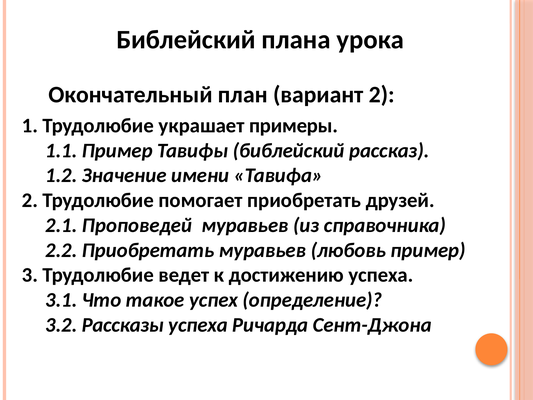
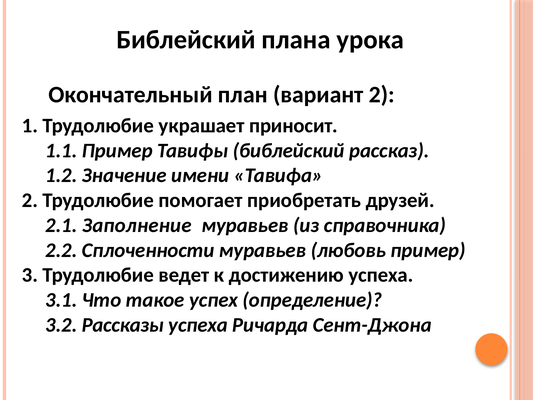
примеры: примеры -> приносит (293, 126)
Проповедей: Проповедей -> Заполнение (137, 225)
2.2 Приобретать: Приобретать -> Сплоченности (148, 250)
